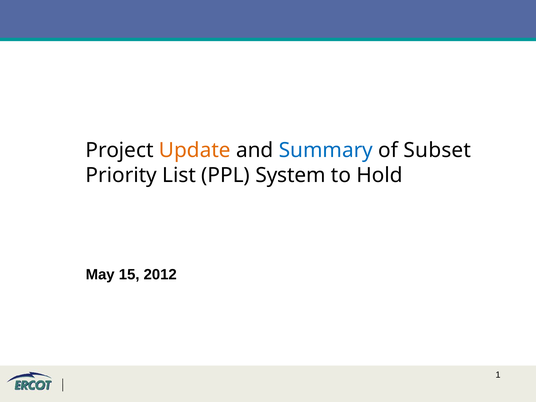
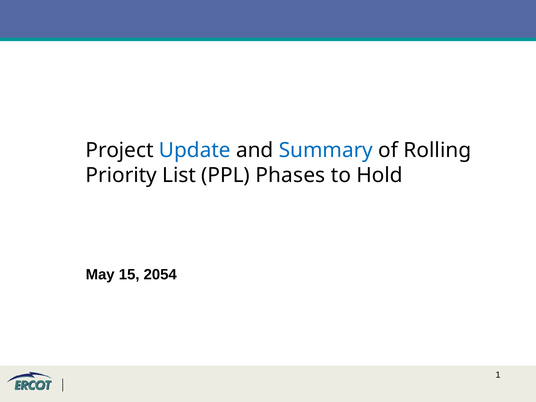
Update colour: orange -> blue (195, 150)
Subset: Subset -> Rolling (437, 150)
System: System -> Phases (290, 175)
2012: 2012 -> 2054 (160, 274)
